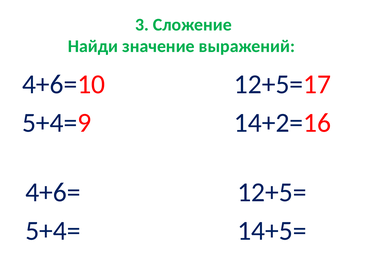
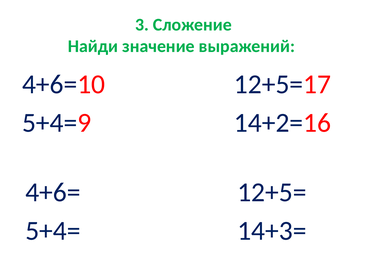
14+5=: 14+5= -> 14+3= (272, 231)
